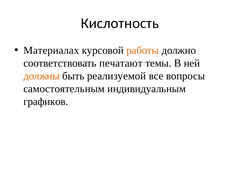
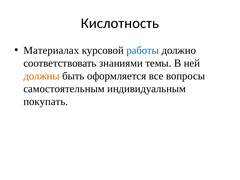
работы colour: orange -> blue (143, 50)
печатают: печатают -> знаниями (121, 63)
реализуемой: реализуемой -> оформляется (117, 76)
графиков: графиков -> покупать (46, 102)
